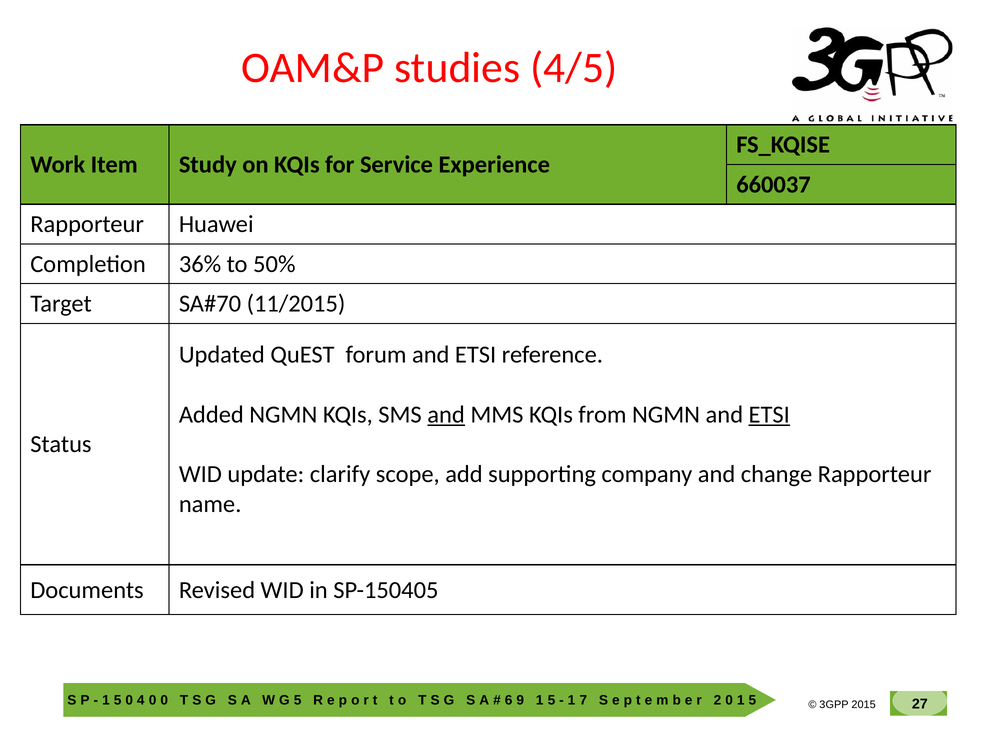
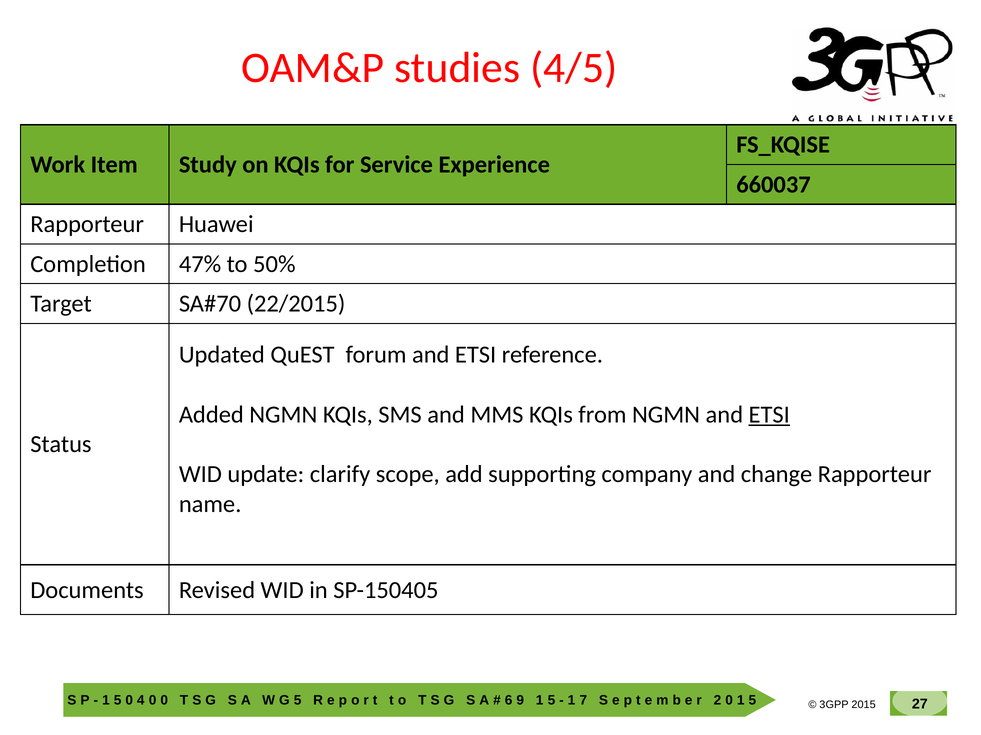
36%: 36% -> 47% (200, 264)
11/2015: 11/2015 -> 22/2015 (296, 304)
and underline: present -> none (446, 415)
